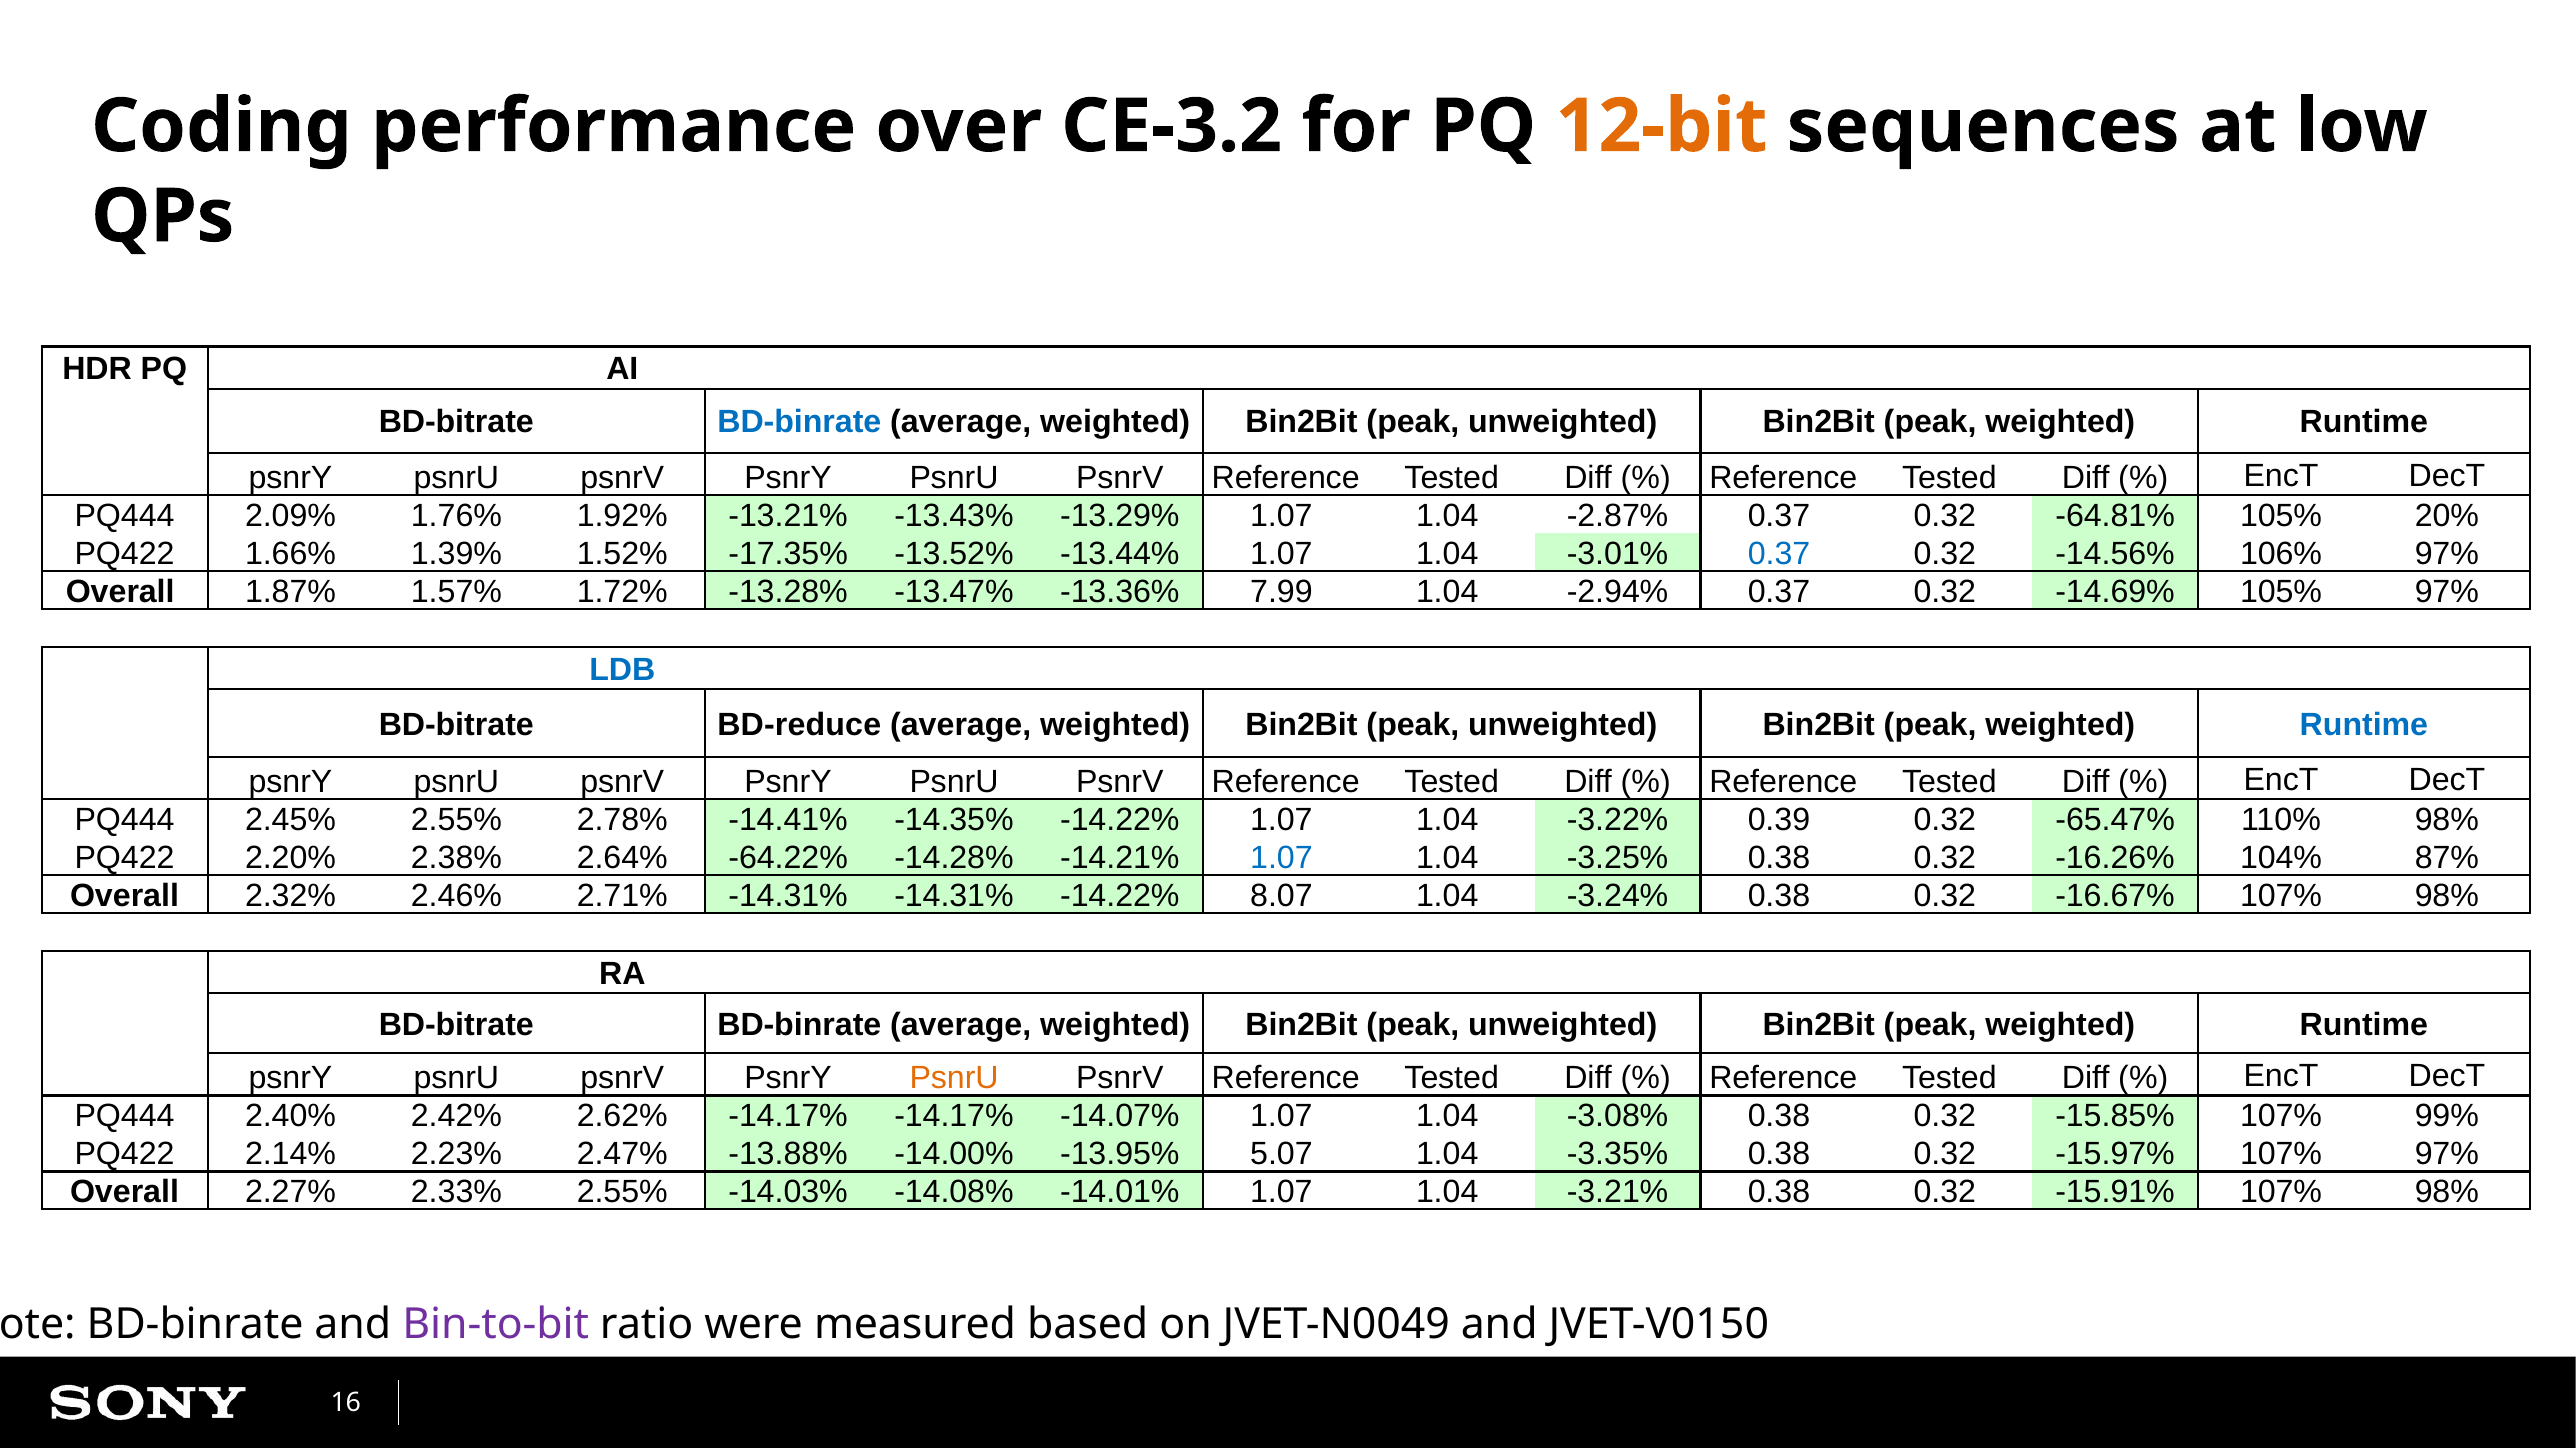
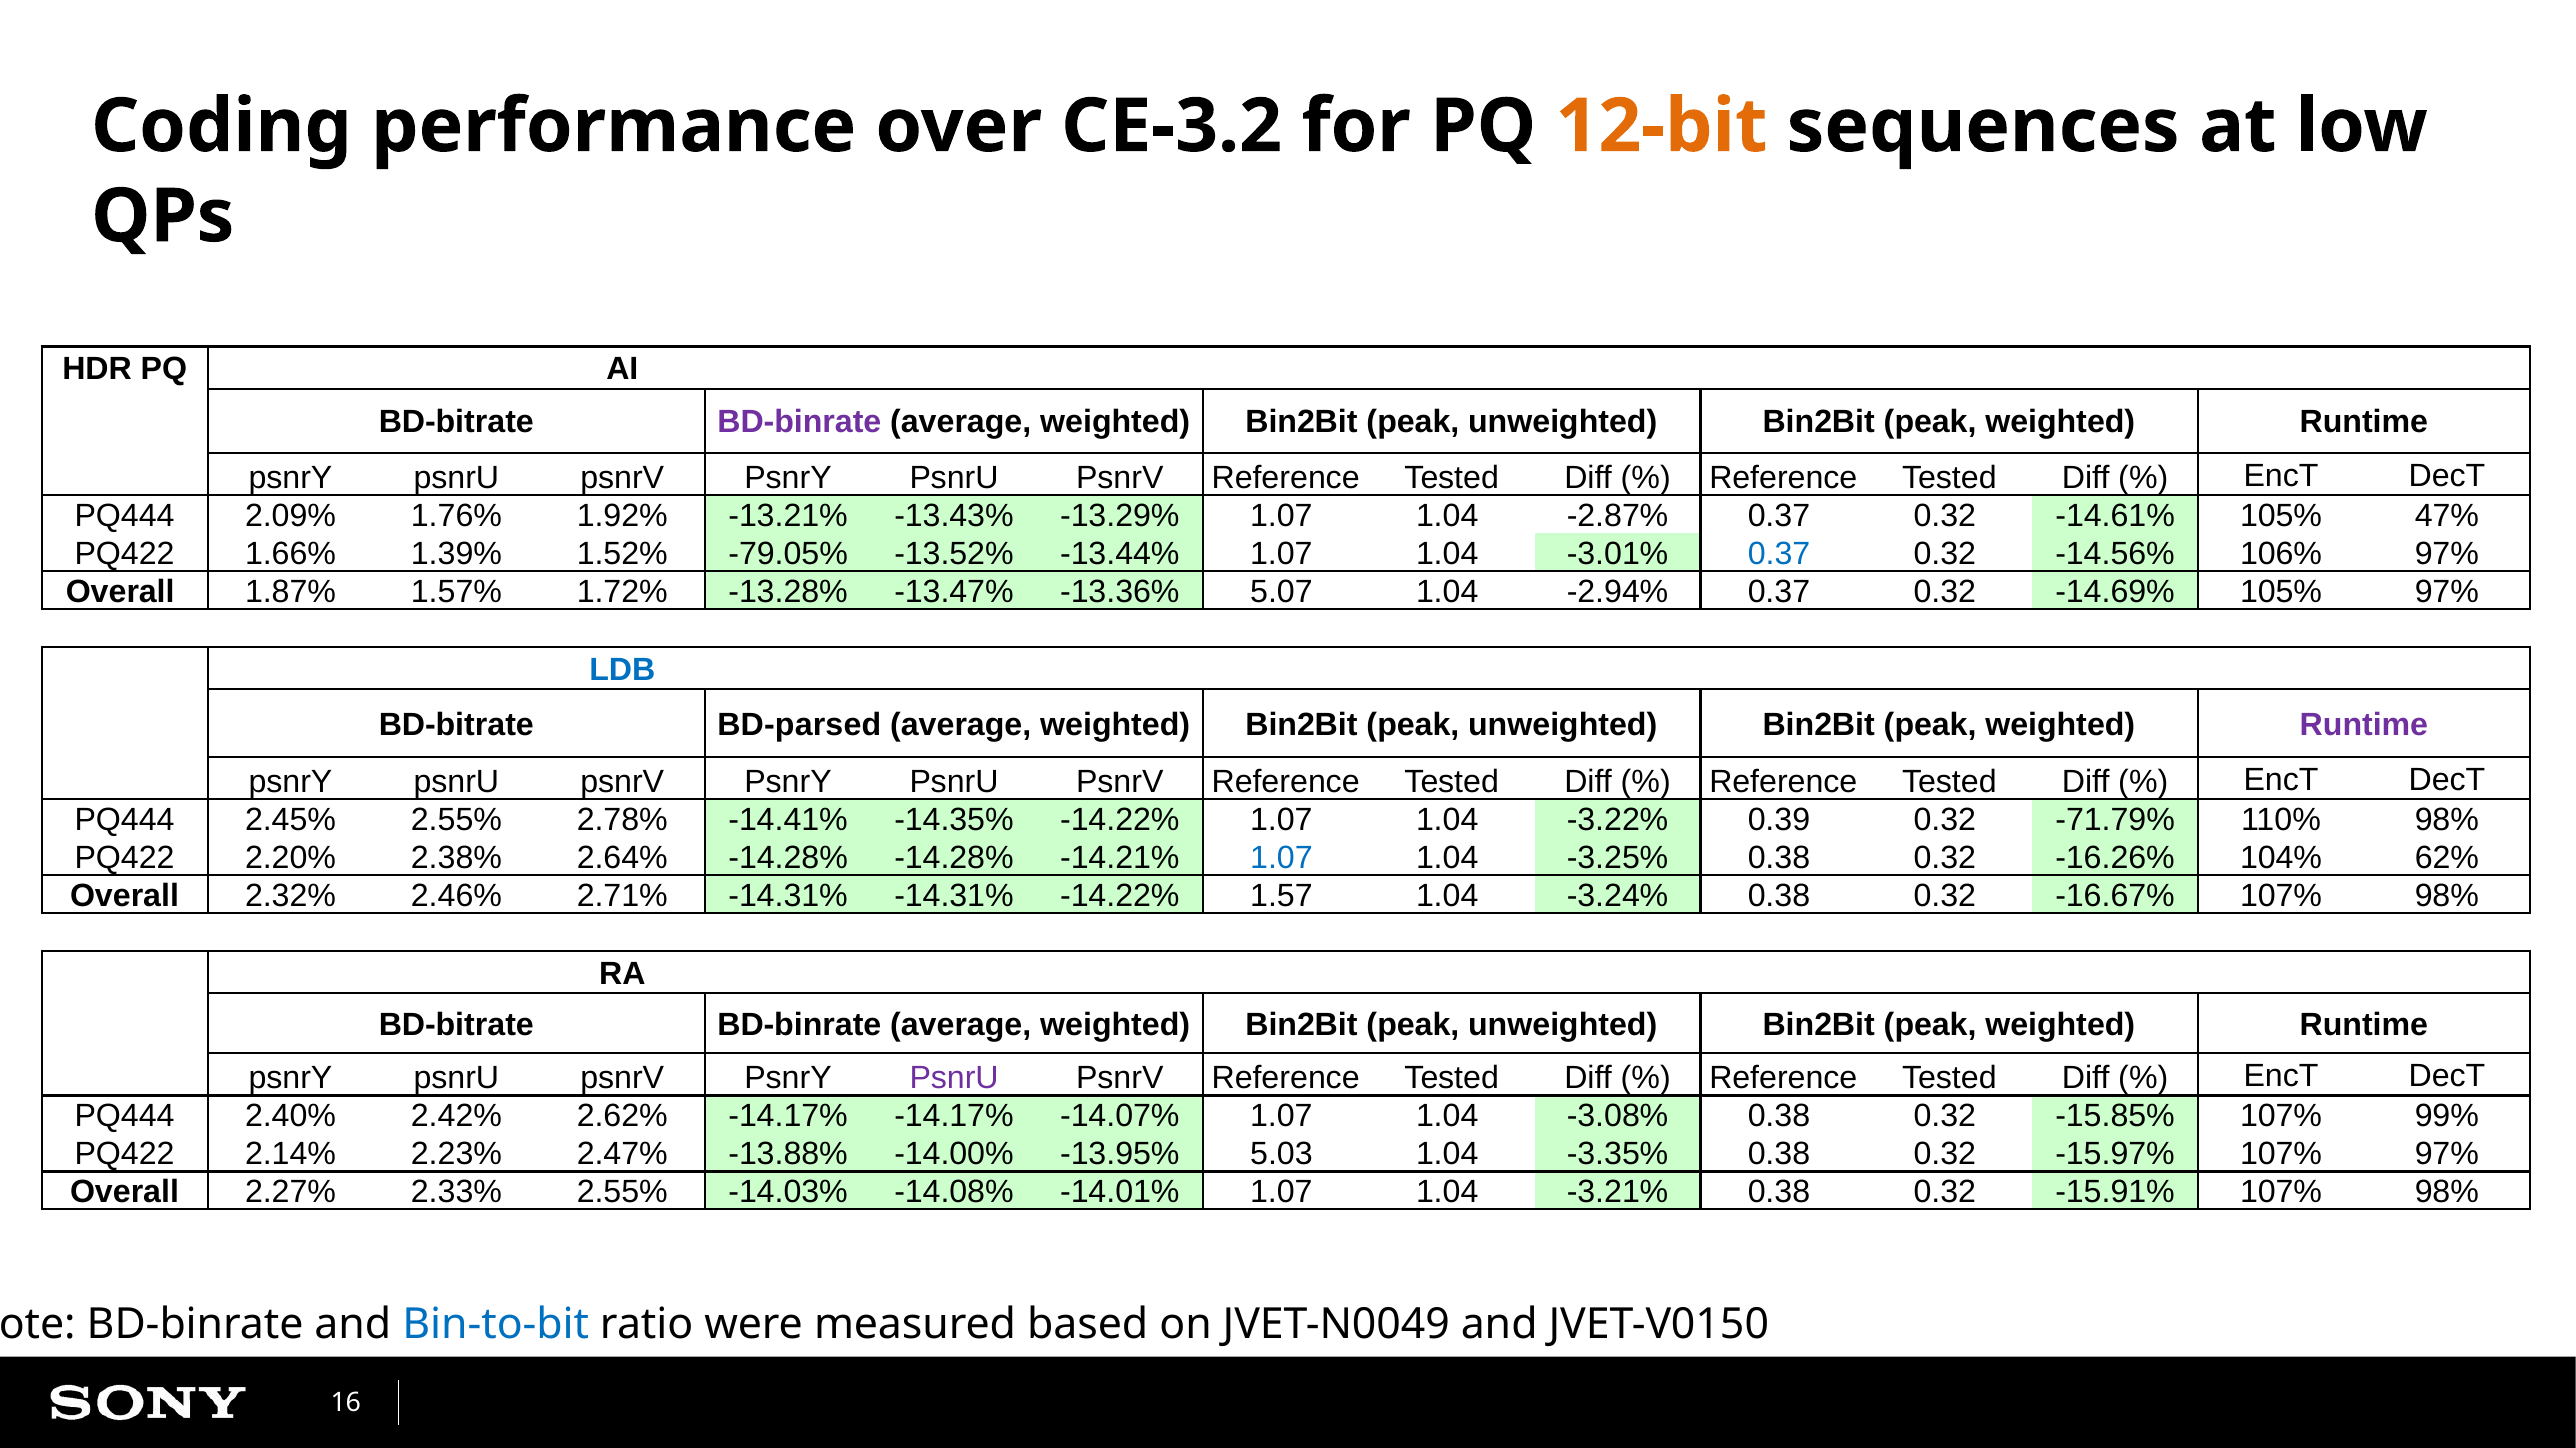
BD-binrate colour: blue -> purple (799, 422)
-64.81%: -64.81% -> -14.61% (2115, 516)
20%: 20% -> 47% (2447, 516)
-17.35%: -17.35% -> -79.05% (788, 553)
7.99: 7.99 -> 5.07 (1281, 591)
BD-reduce: BD-reduce -> BD-parsed (799, 724)
Runtime colour: blue -> purple (2364, 724)
-65.47%: -65.47% -> -71.79% (2115, 819)
2.64% -64.22%: -64.22% -> -14.28% (788, 857)
87%: 87% -> 62% (2447, 857)
8.07: 8.07 -> 1.57 (1281, 895)
PsnrU colour: orange -> purple (954, 1078)
5.07: 5.07 -> 5.03 (1281, 1154)
Bin-to-bit colour: purple -> blue (496, 1324)
